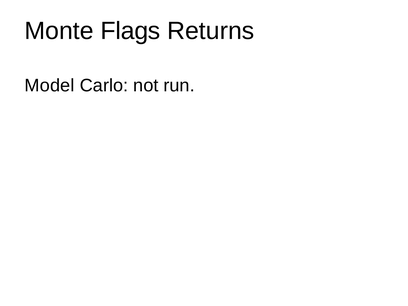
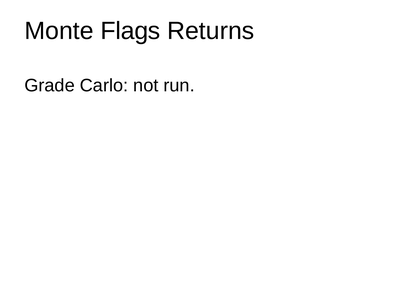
Model: Model -> Grade (50, 86)
